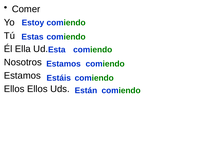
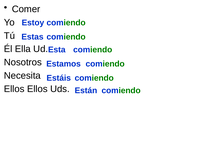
Estamos: Estamos -> Necesita (22, 75)
